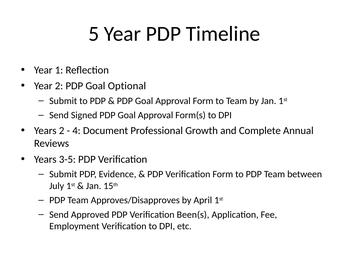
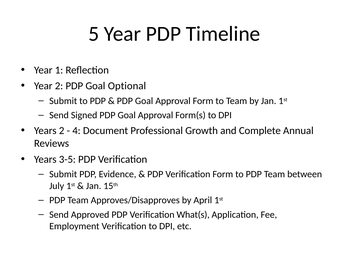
Been(s: Been(s -> What(s (193, 214)
